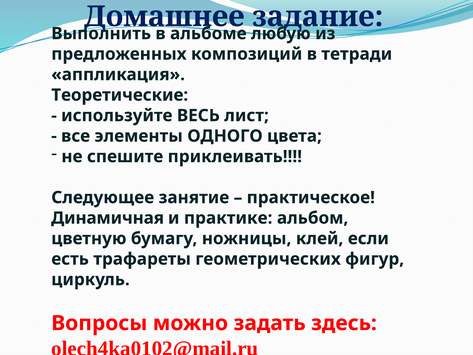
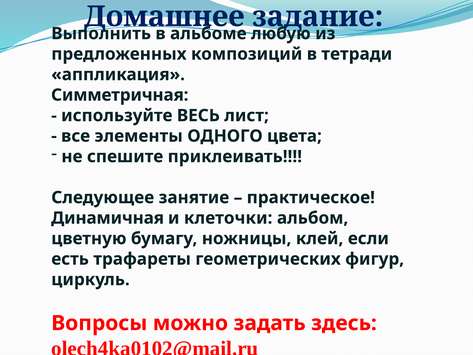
Теоретические: Теоретические -> Симметричная (120, 95)
практике: практике -> клеточки (228, 218)
